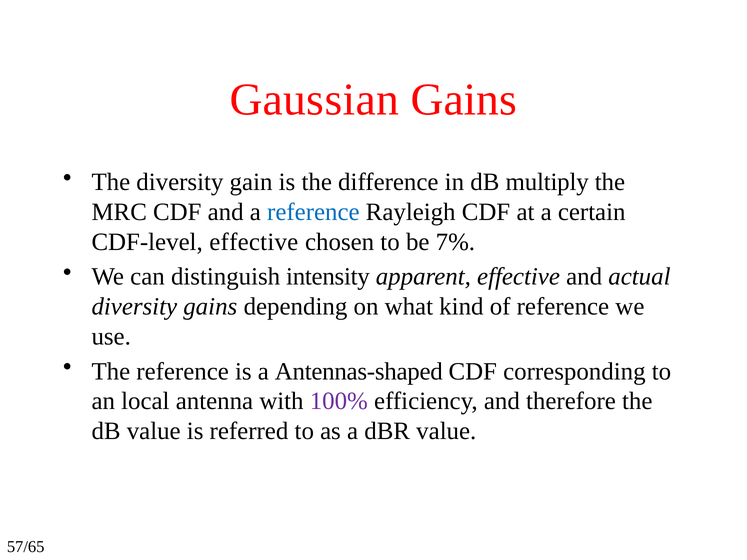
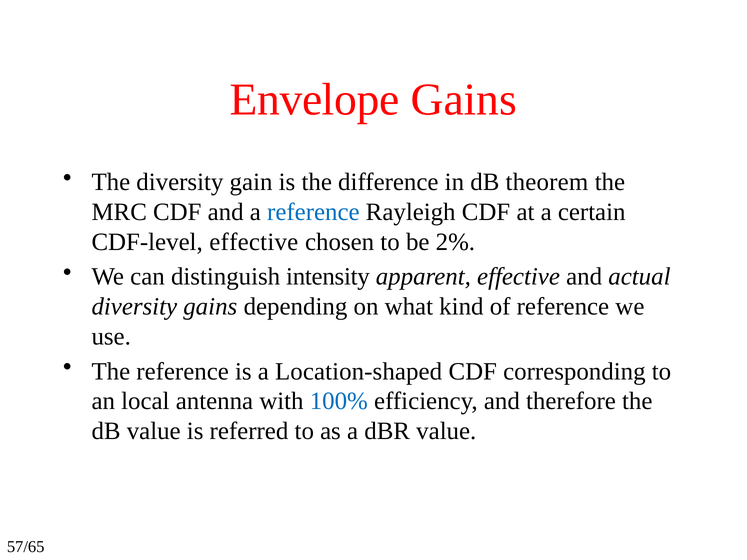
Gaussian: Gaussian -> Envelope (315, 100)
multiply: multiply -> theorem (547, 182)
7%: 7% -> 2% (455, 242)
Antennas-shaped: Antennas-shaped -> Location-shaped (359, 371)
100% colour: purple -> blue (339, 401)
